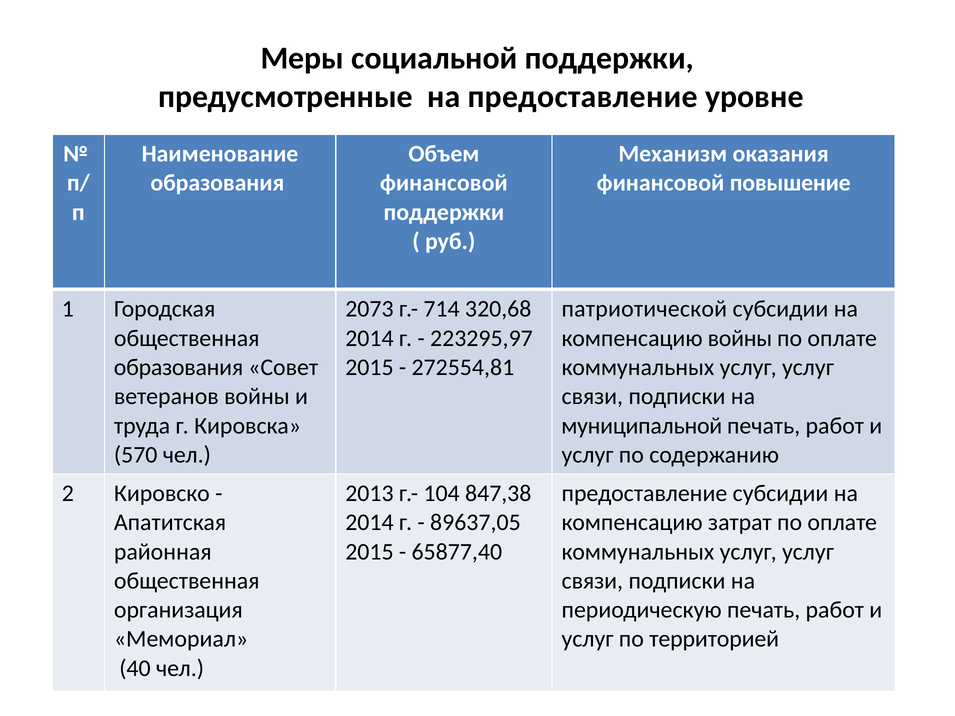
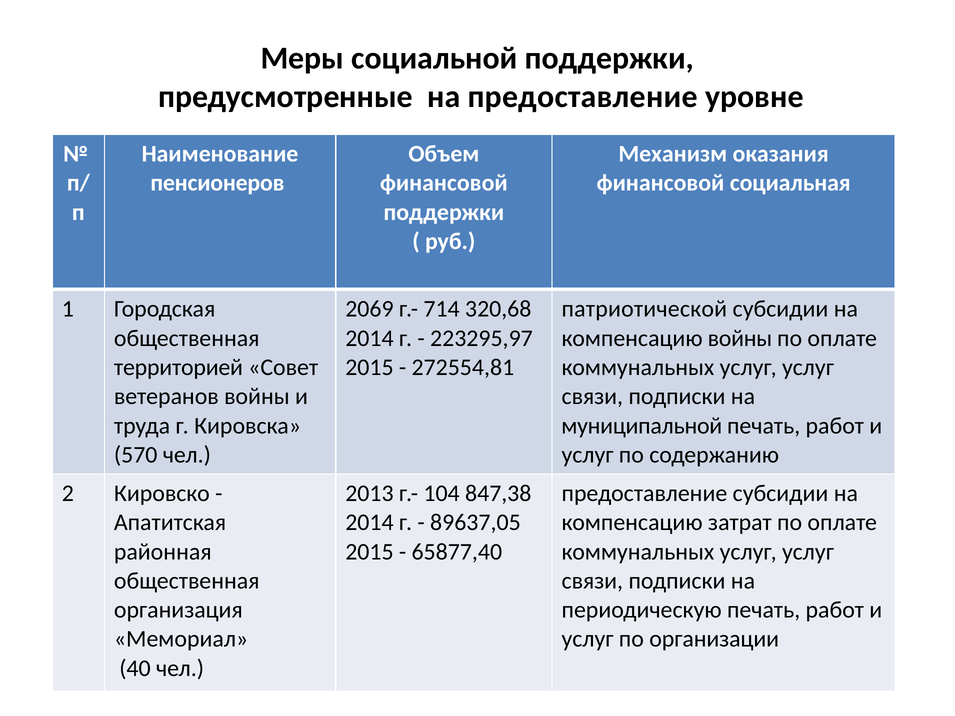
образования: образования -> пенсионеров (217, 183)
повышение: повышение -> социальная (790, 183)
2073: 2073 -> 2069 (369, 309)
образования: образования -> территорией (179, 368)
территорией: территорией -> организации (714, 639)
